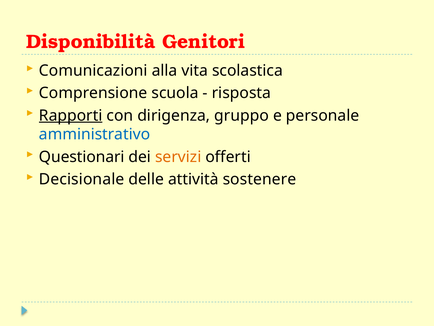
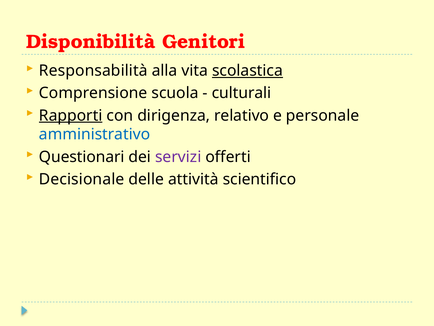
Comunicazioni: Comunicazioni -> Responsabilità (93, 71)
scolastica underline: none -> present (248, 71)
risposta: risposta -> culturali (241, 93)
gruppo: gruppo -> relativo (242, 115)
servizi colour: orange -> purple (178, 157)
sostenere: sostenere -> scientifico (259, 179)
